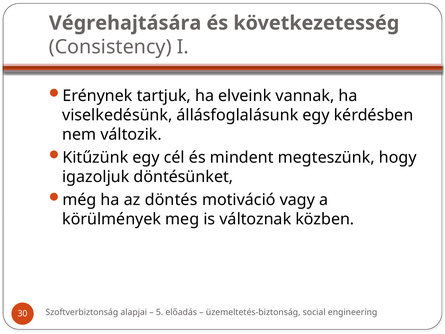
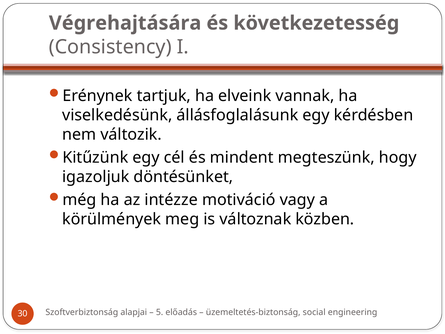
döntés: döntés -> intézze (171, 200)
